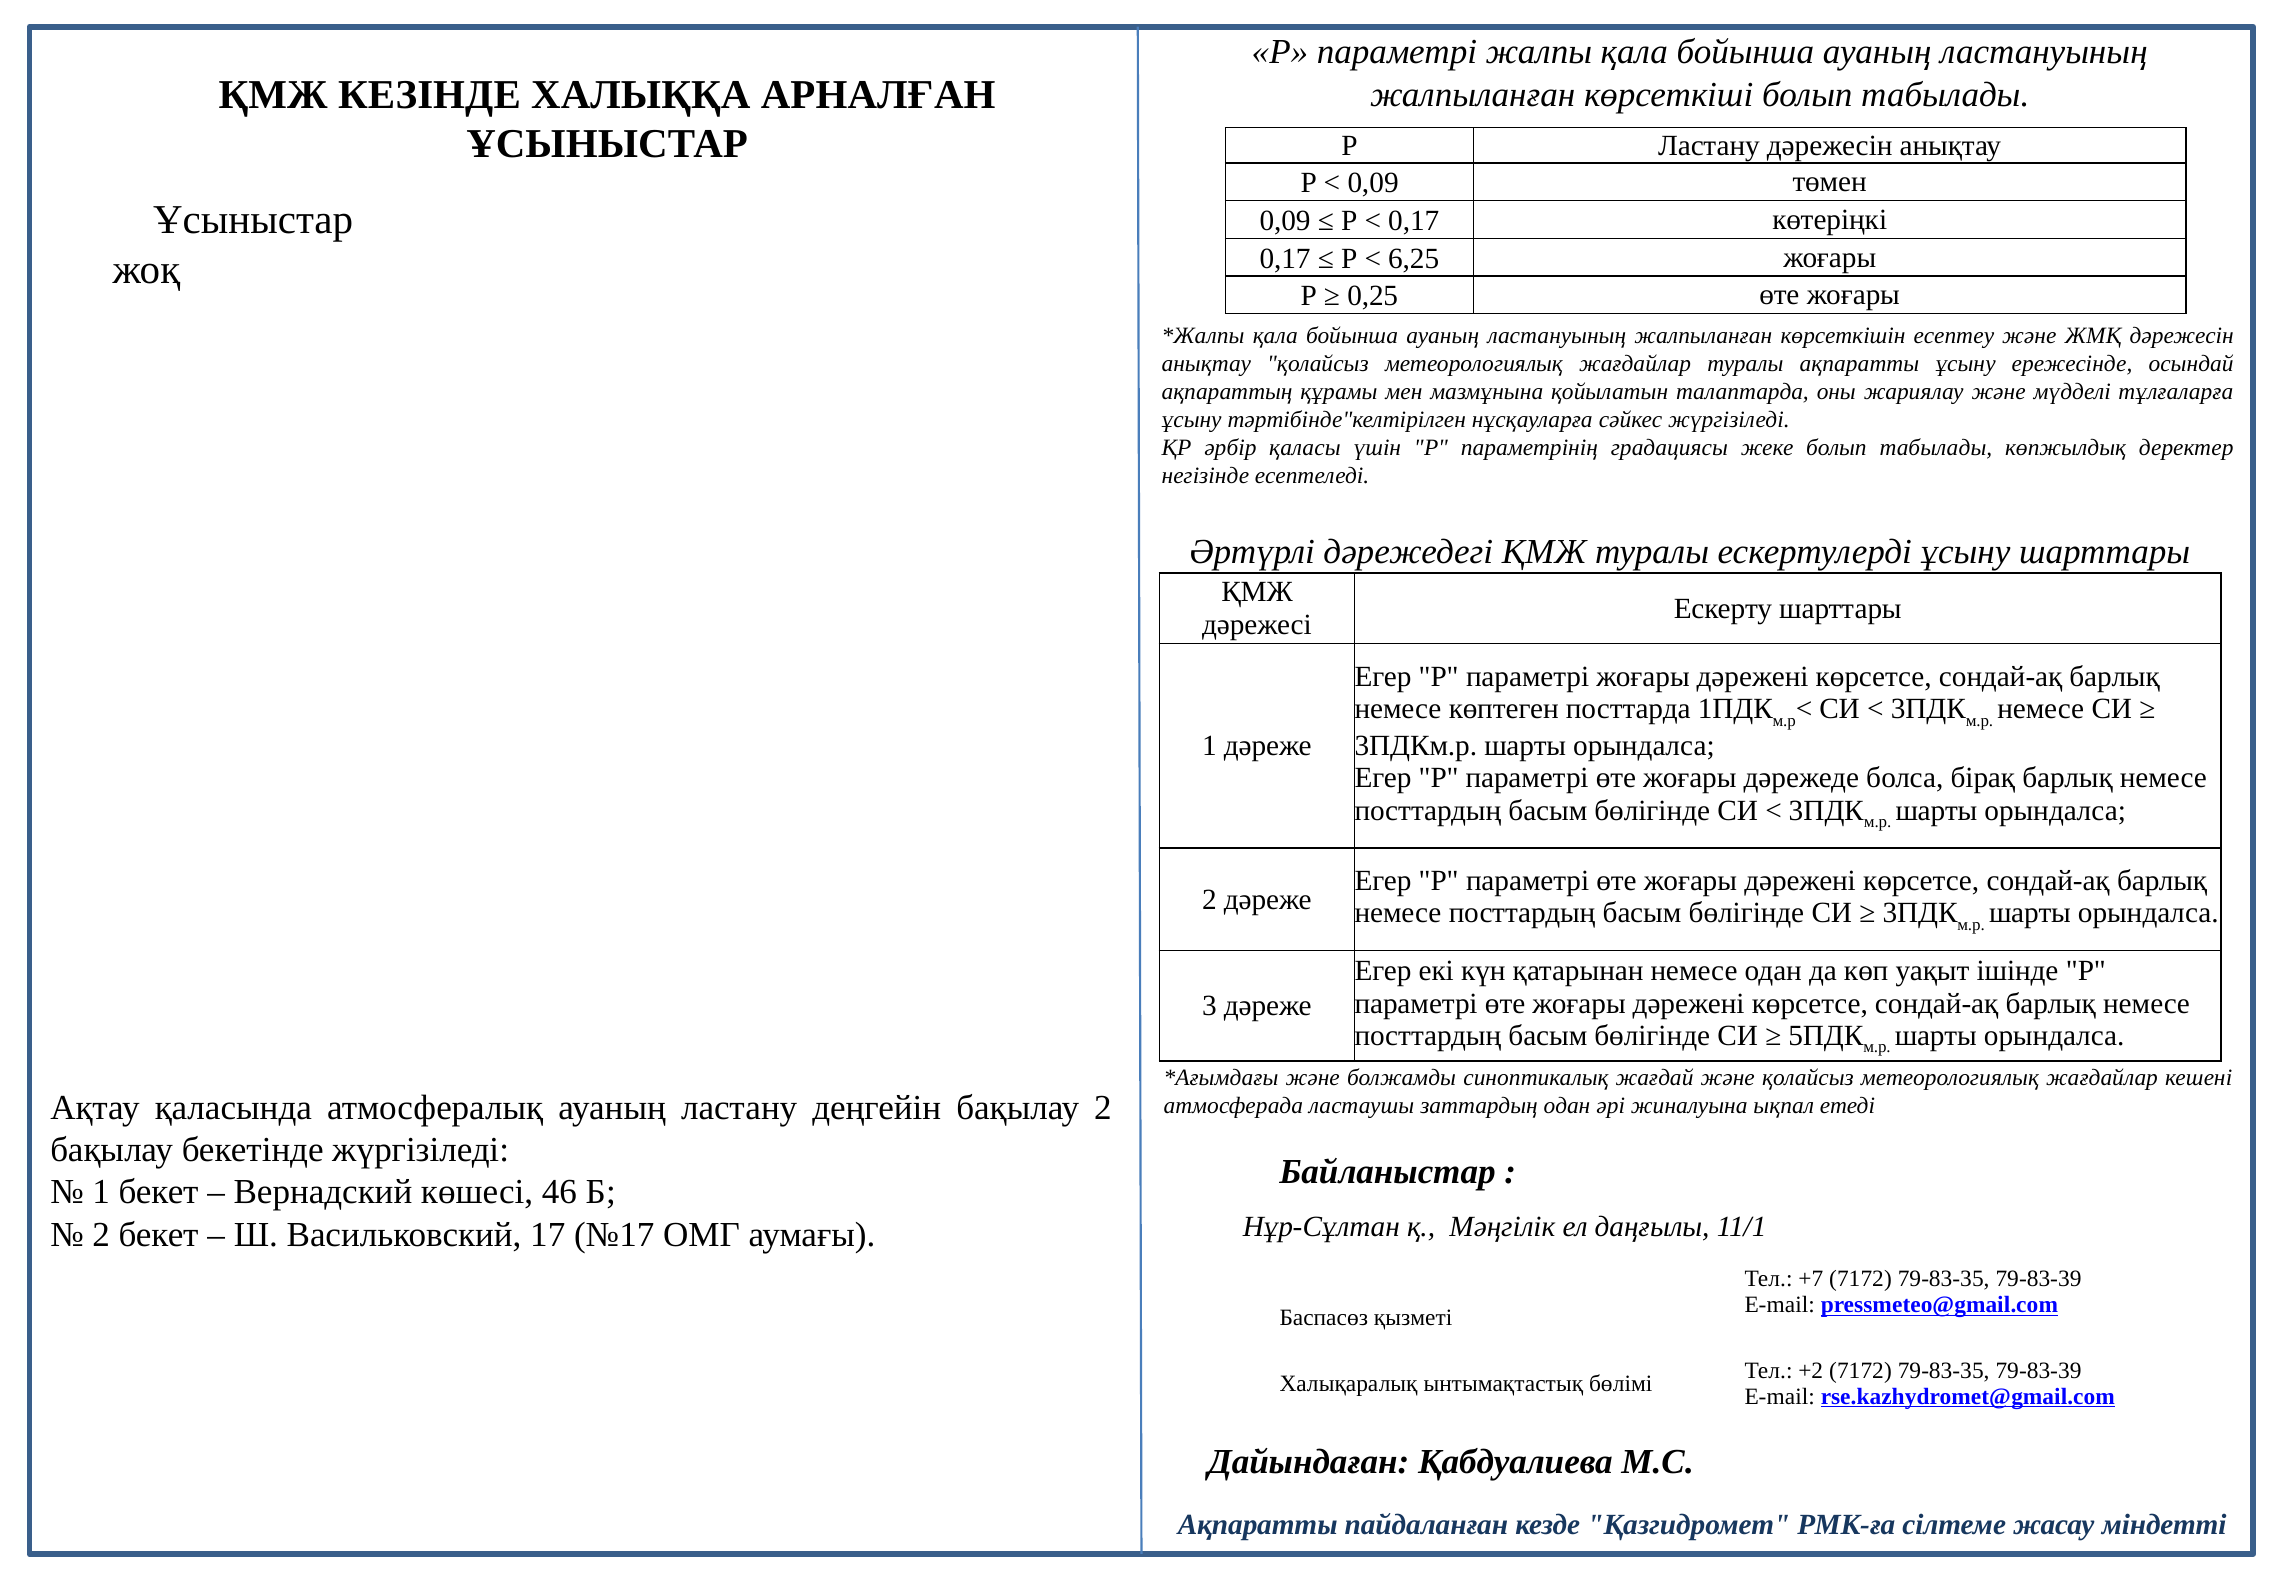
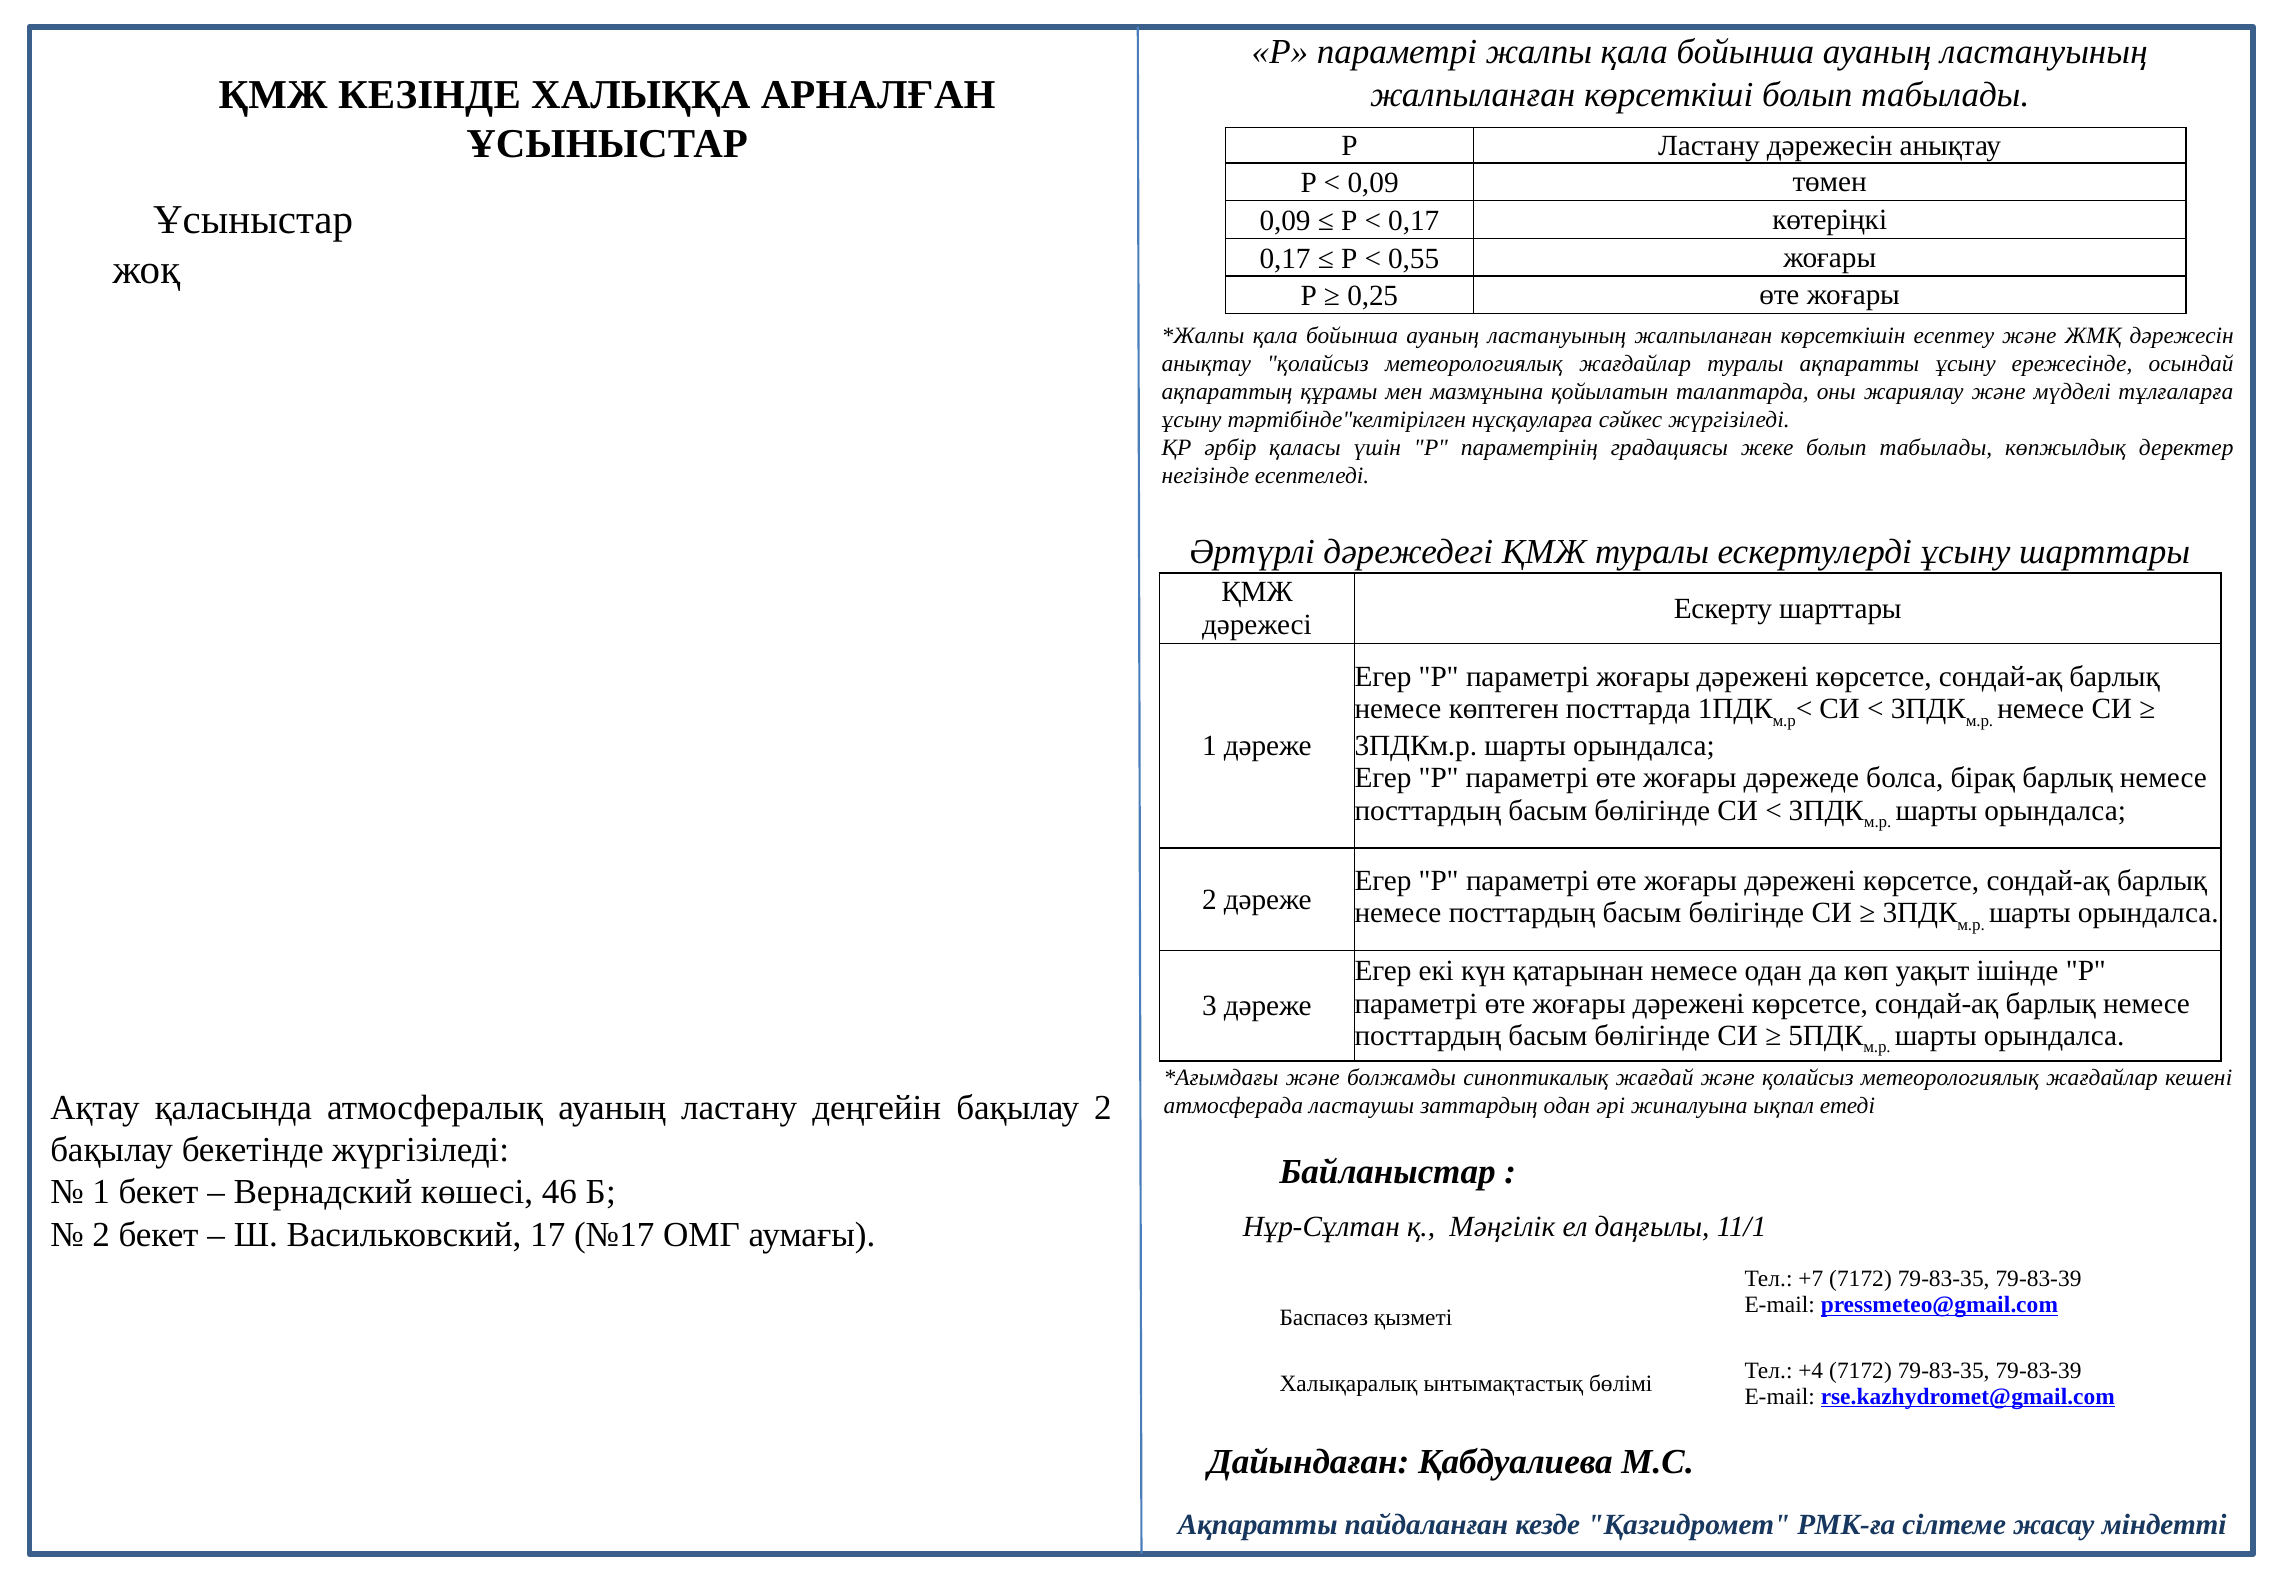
6,25: 6,25 -> 0,55 (1414, 258)
+2: +2 -> +4 (1811, 1370)
